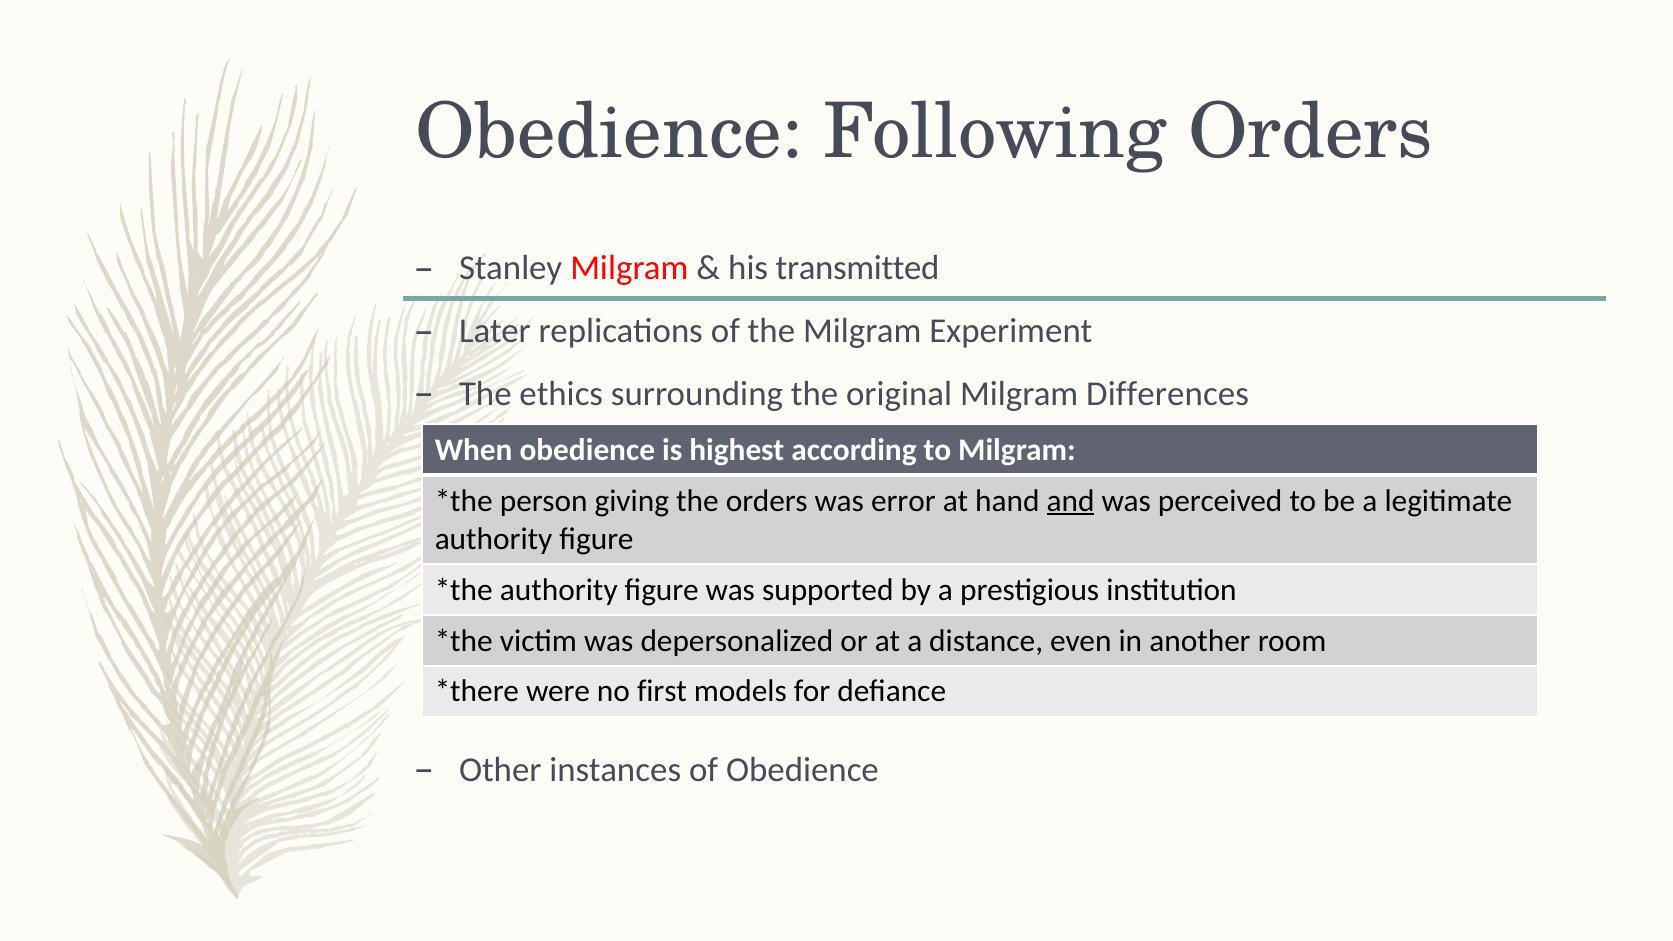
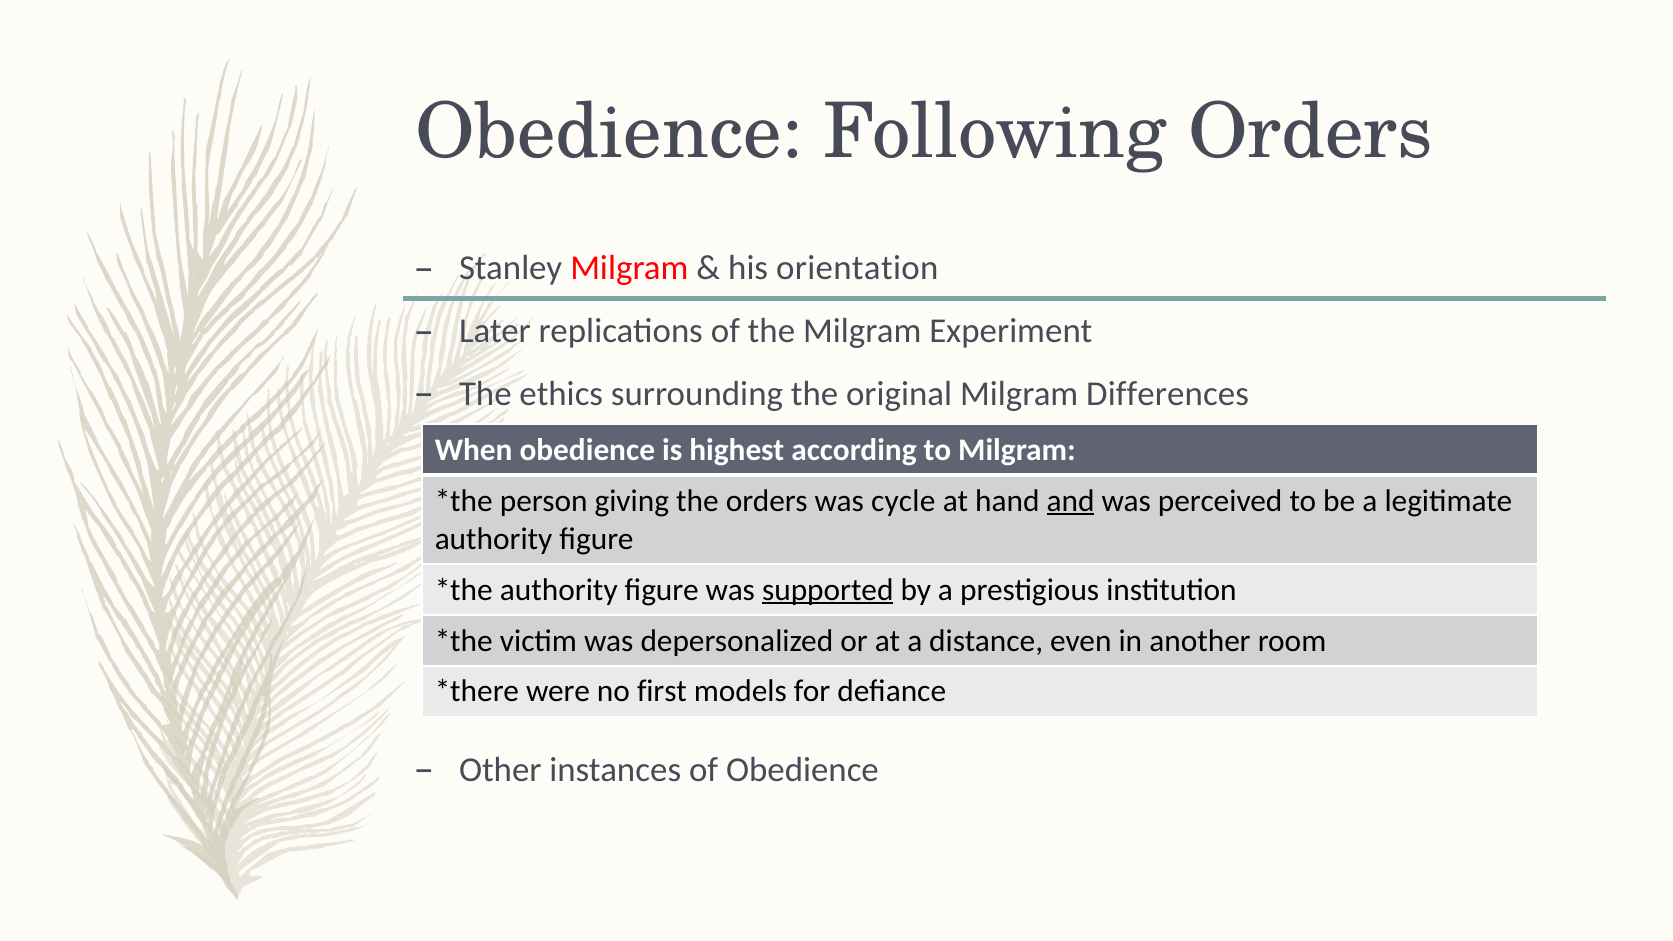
transmitted: transmitted -> orientation (857, 268)
error: error -> cycle (903, 501)
supported underline: none -> present (828, 590)
